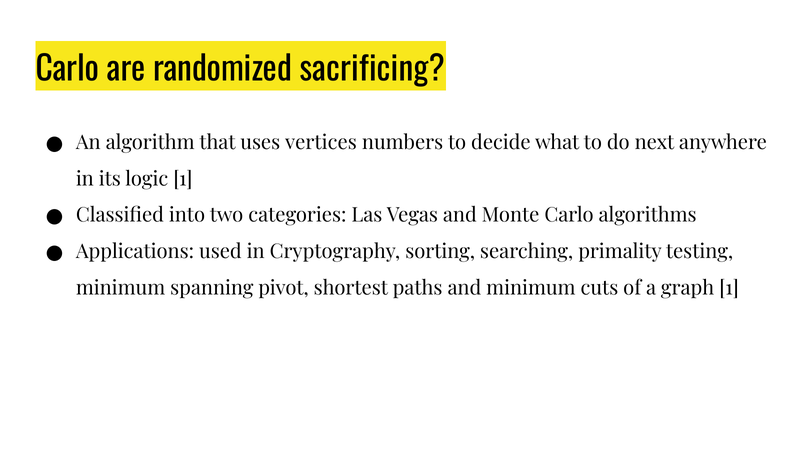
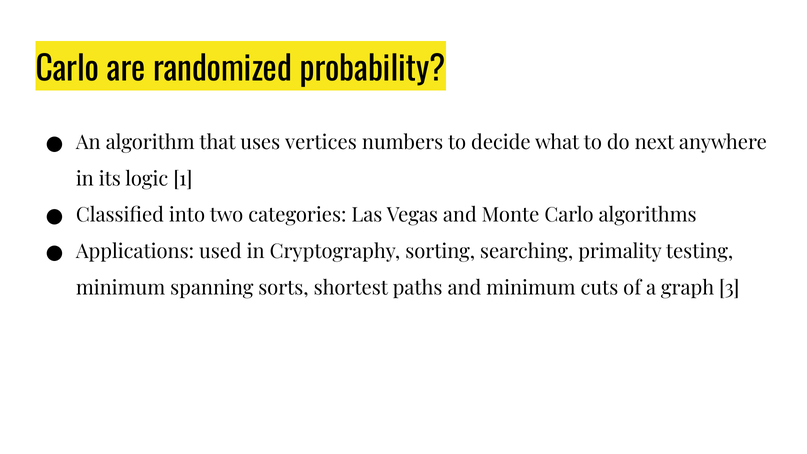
sacrificing: sacrificing -> probability (372, 70)
pivot: pivot -> sorts (283, 288)
graph 1: 1 -> 3 (729, 288)
